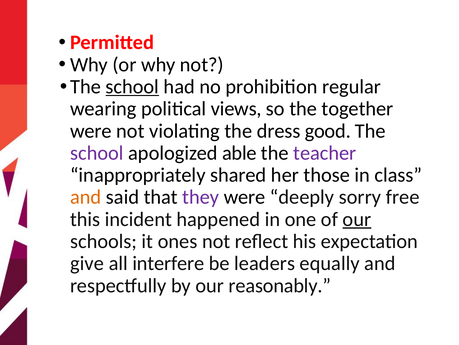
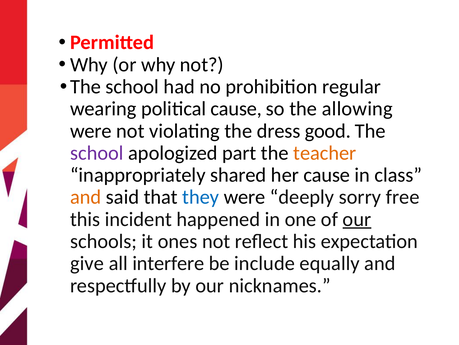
school underline: present -> none (132, 87)
political views: views -> cause (236, 109)
together: together -> allowing (357, 109)
able: able -> part (239, 153)
teacher colour: purple -> orange (325, 153)
her those: those -> cause (327, 175)
they colour: purple -> blue (201, 197)
leaders: leaders -> include (265, 263)
reasonably: reasonably -> nicknames (280, 285)
